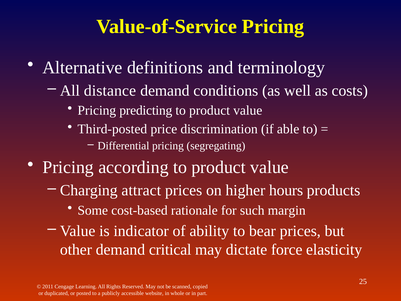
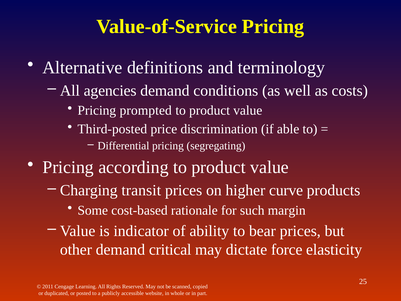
distance: distance -> agencies (110, 90)
predicting: predicting -> prompted (146, 110)
attract: attract -> transit (141, 190)
hours: hours -> curve (286, 190)
